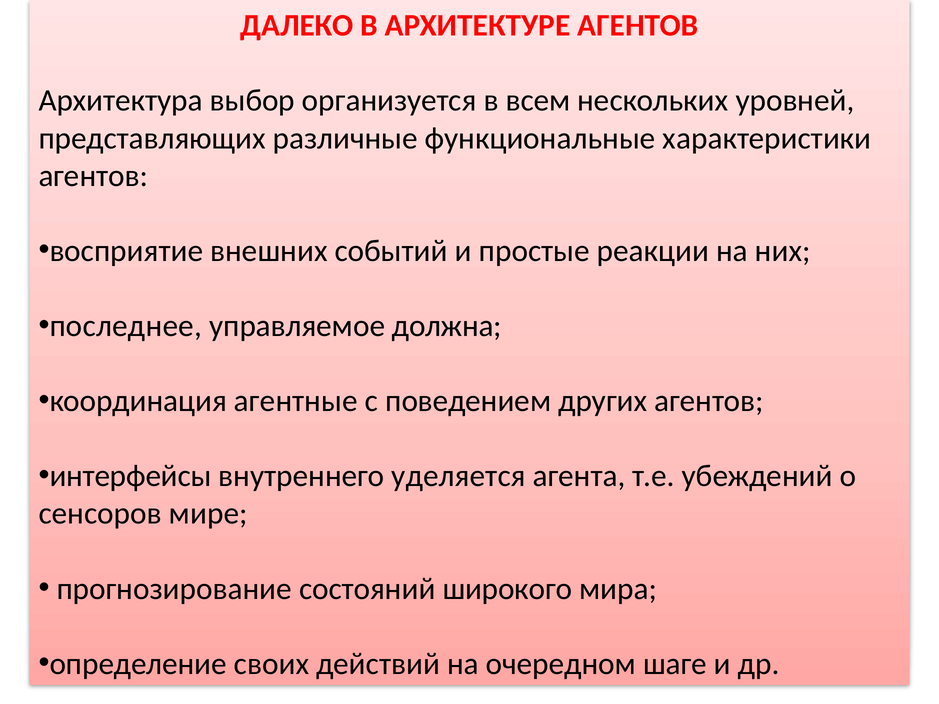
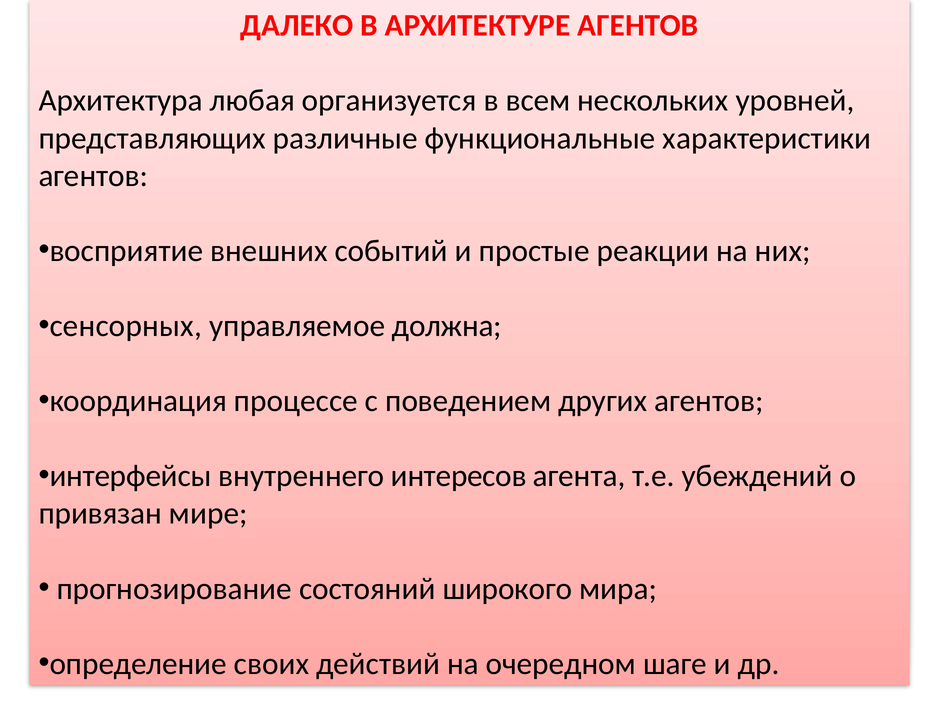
выбор: выбор -> любая (252, 101)
последнее: последнее -> сенсорных (126, 326)
агентные: агентные -> процессе (296, 401)
уделяется: уделяется -> интересов (459, 476)
сенсоров: сенсоров -> привязан (100, 514)
